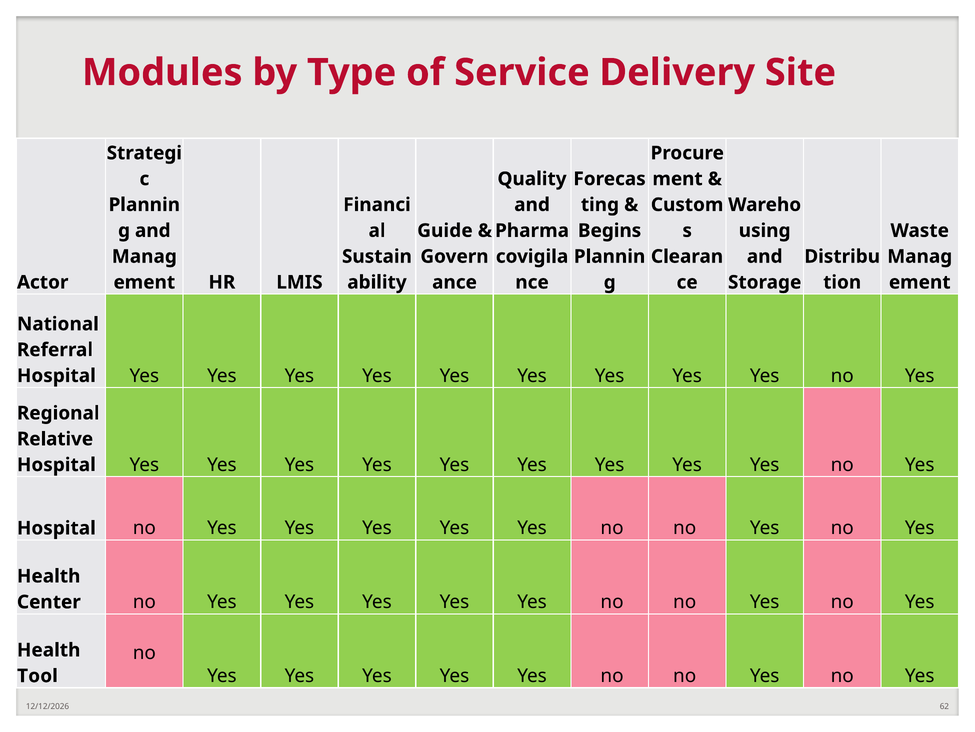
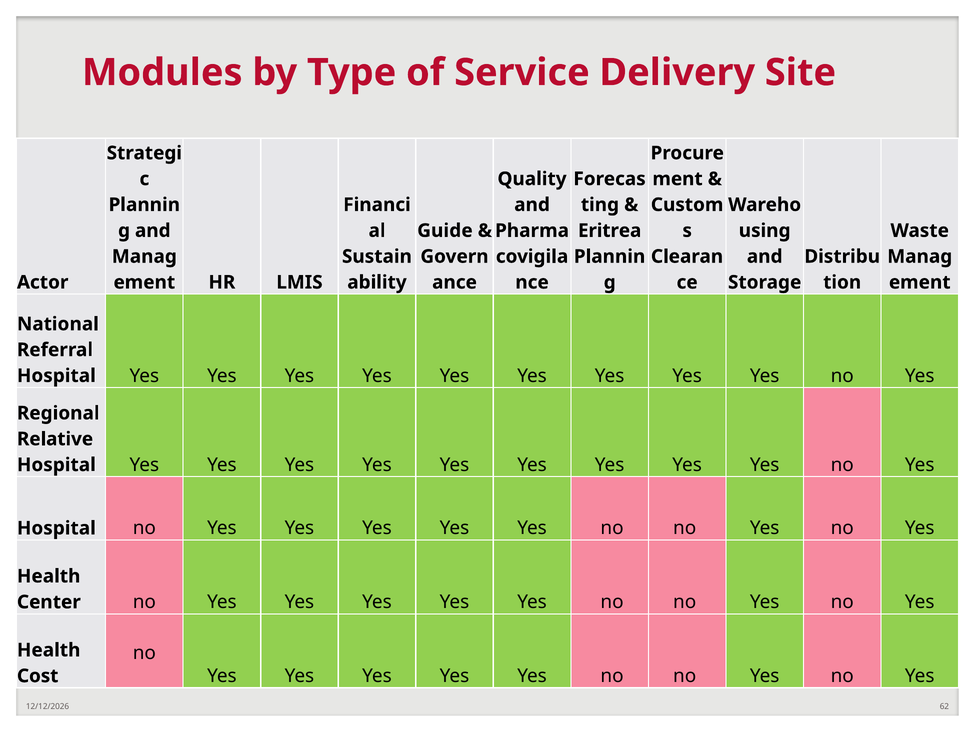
Begins: Begins -> Eritrea (610, 230)
Tool: Tool -> Cost (38, 675)
